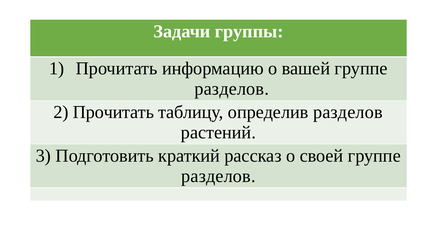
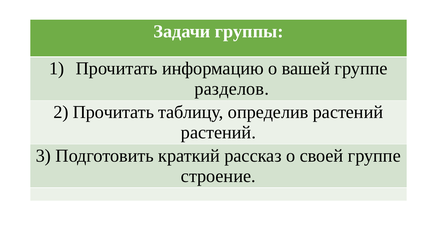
определив разделов: разделов -> растений (348, 112)
разделов: разделов -> строение (218, 176)
